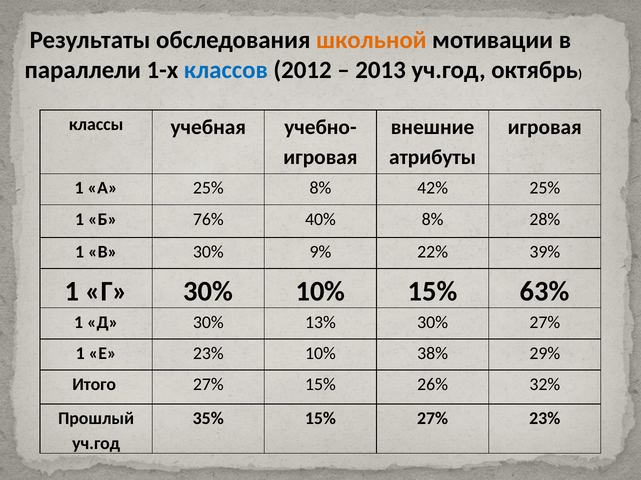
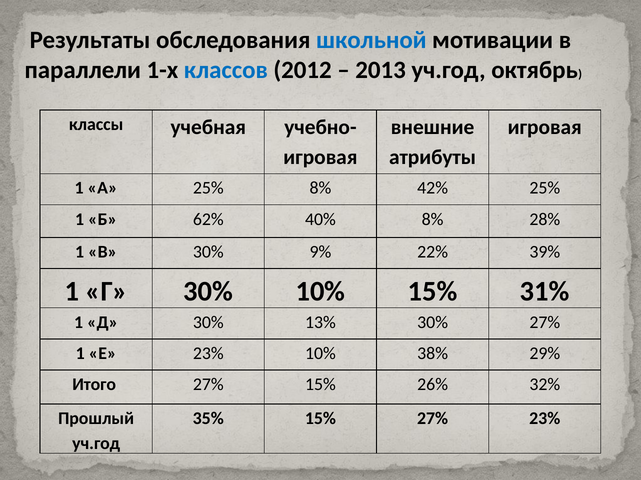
школьной colour: orange -> blue (371, 40)
76%: 76% -> 62% (208, 220)
63%: 63% -> 31% (545, 292)
